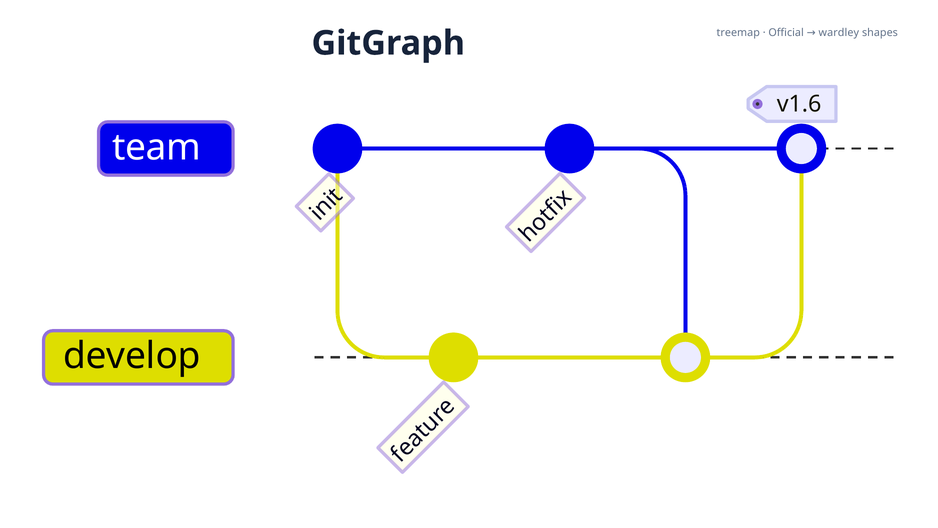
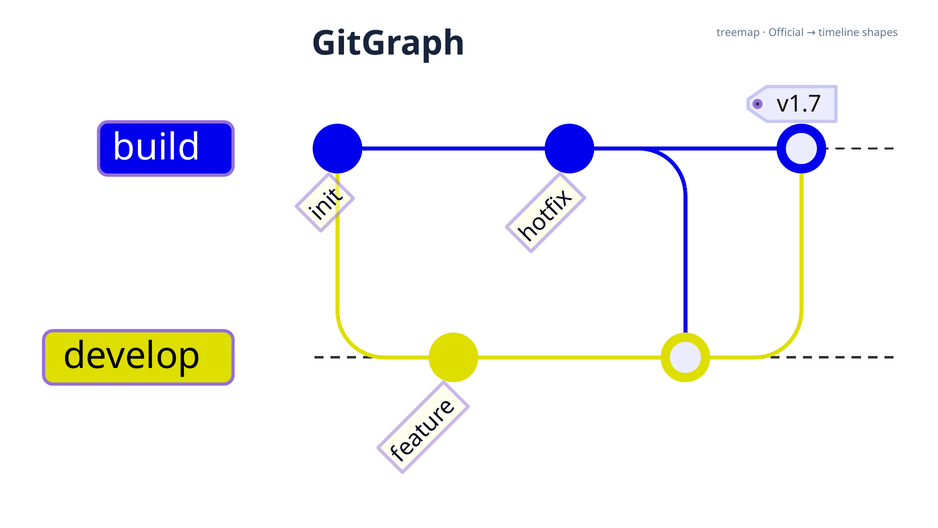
wardley: wardley -> timeline (839, 32)
v1.6: v1.6 -> v1.7 (799, 104)
team: team -> build (156, 147)
